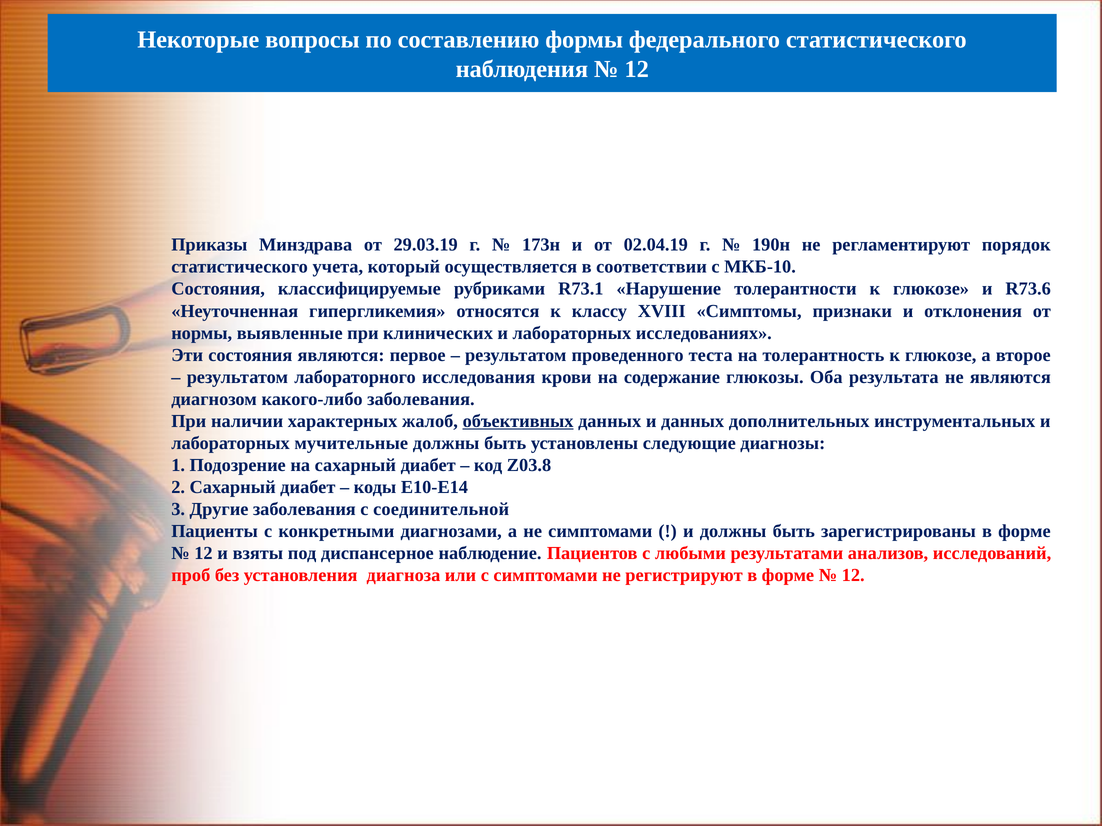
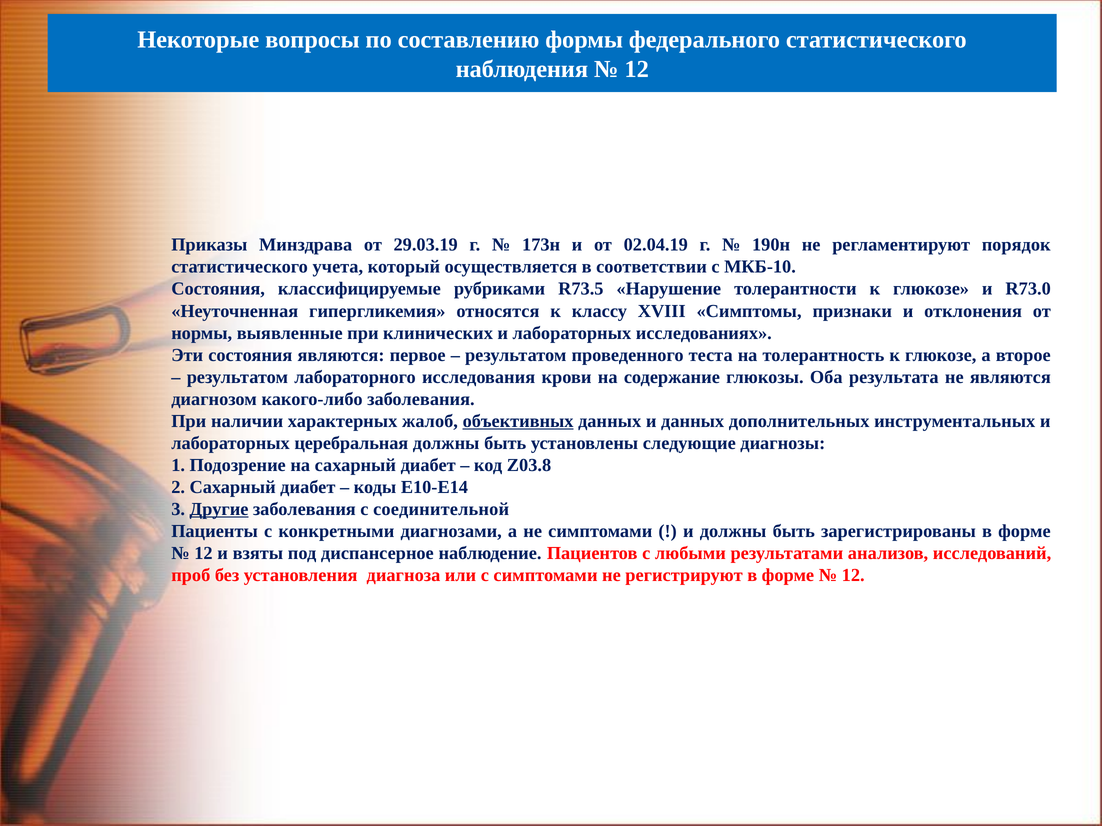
R73.1: R73.1 -> R73.5 (581, 289)
R73.6: R73.6 -> R73.0 (1028, 289)
мучительные: мучительные -> церебральная (351, 443)
Другие underline: none -> present (219, 509)
